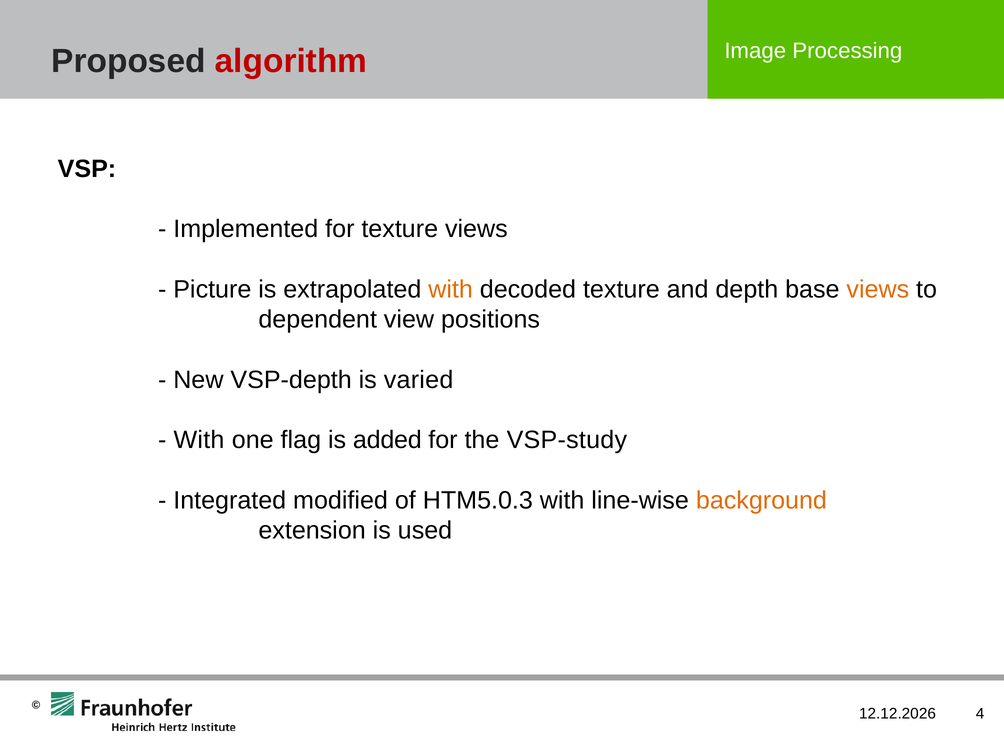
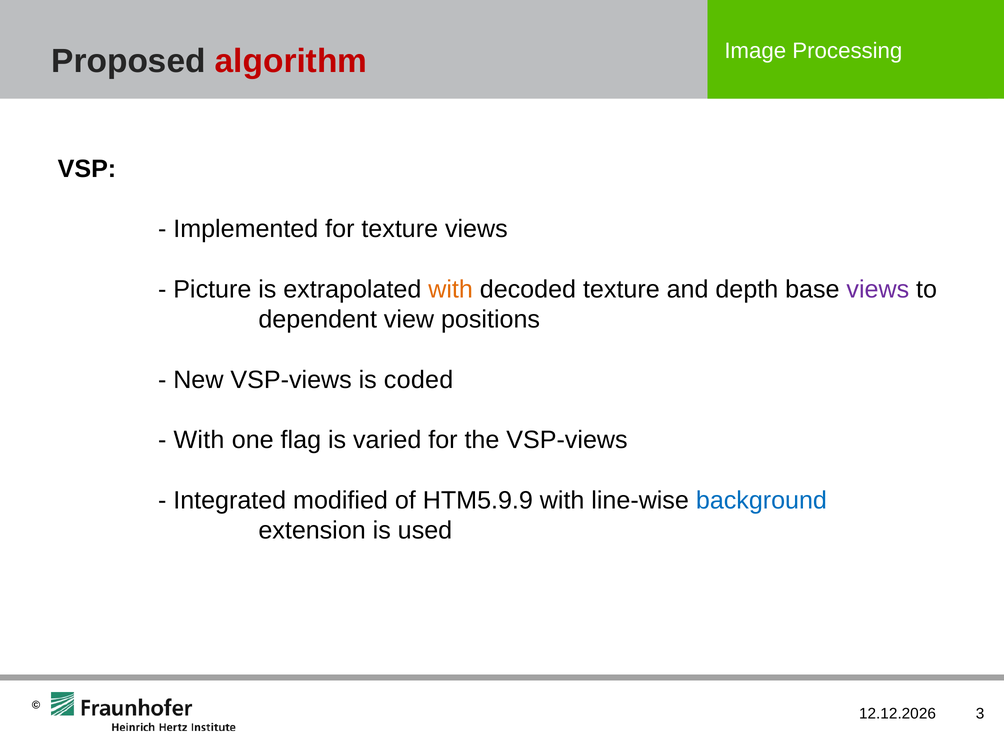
views colour: orange -> purple (878, 289)
New VSP-depth: VSP-depth -> VSP-views (291, 380)
varied: varied -> coded (419, 380)
added: added -> varied (387, 440)
the VSP-study: VSP-study -> VSP-views (567, 440)
HTM5.0.3: HTM5.0.3 -> HTM5.9.9 (478, 500)
background colour: orange -> blue (761, 500)
4: 4 -> 3 (980, 714)
